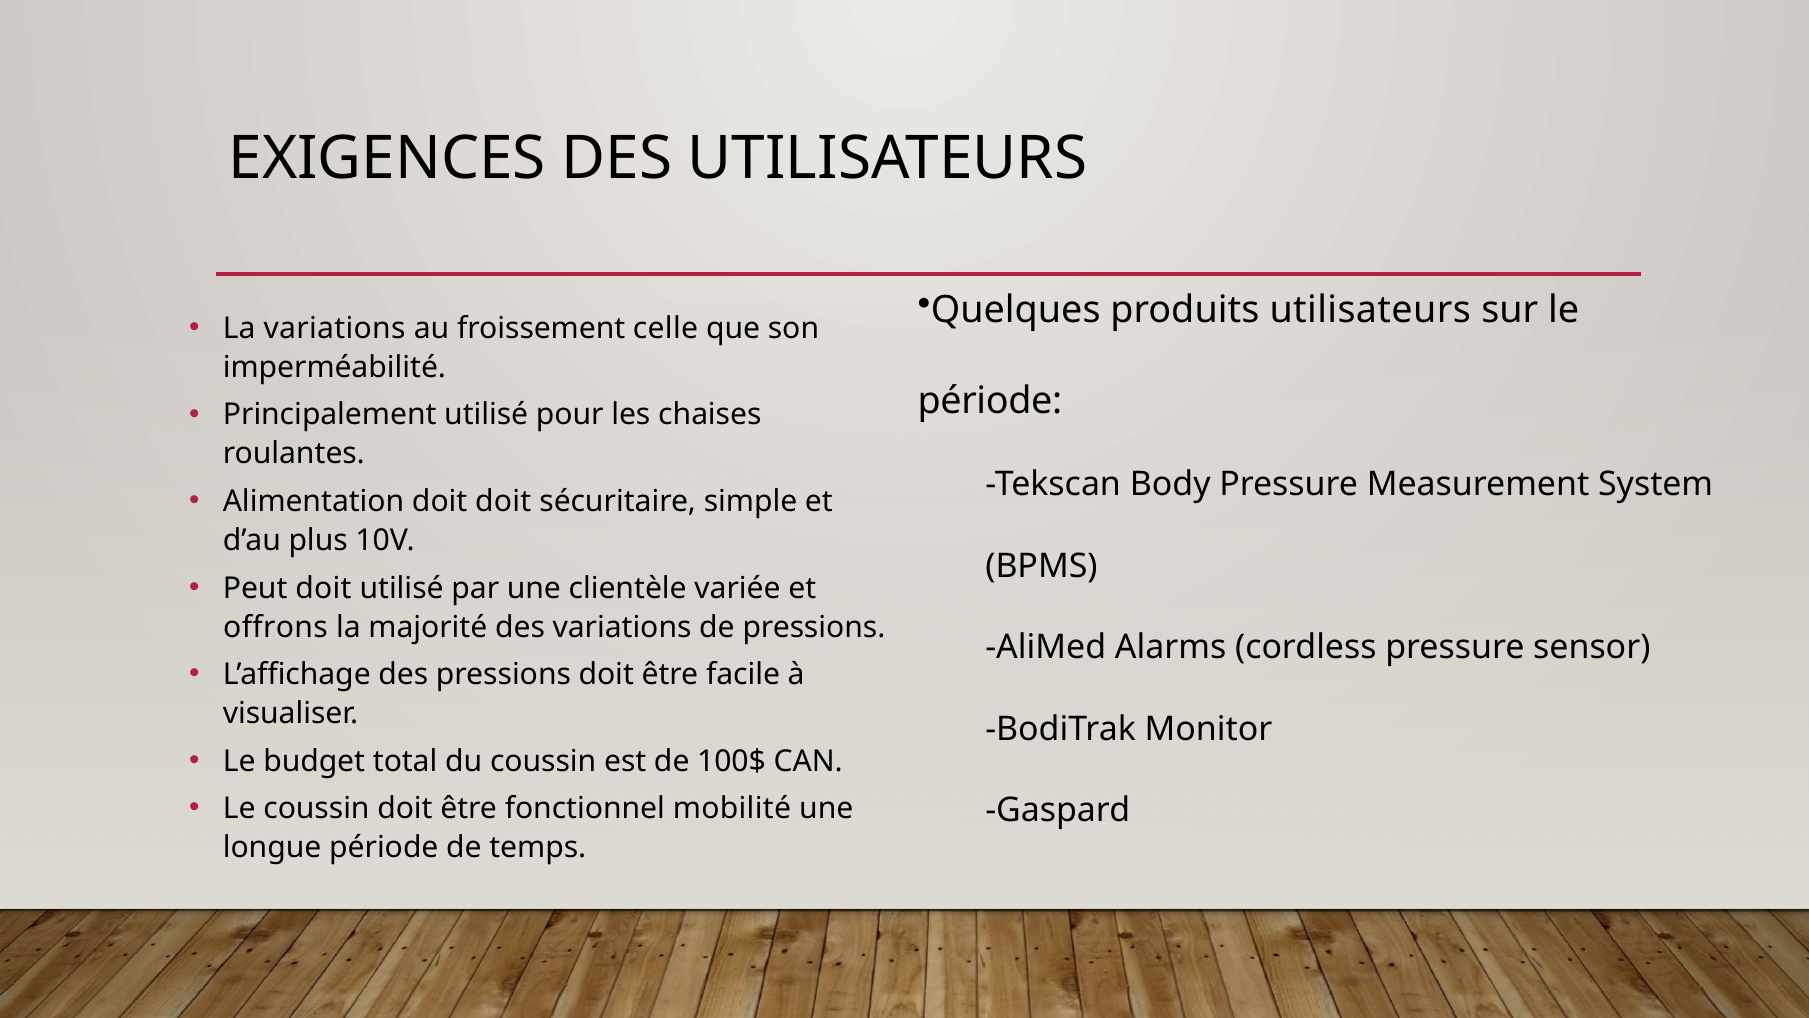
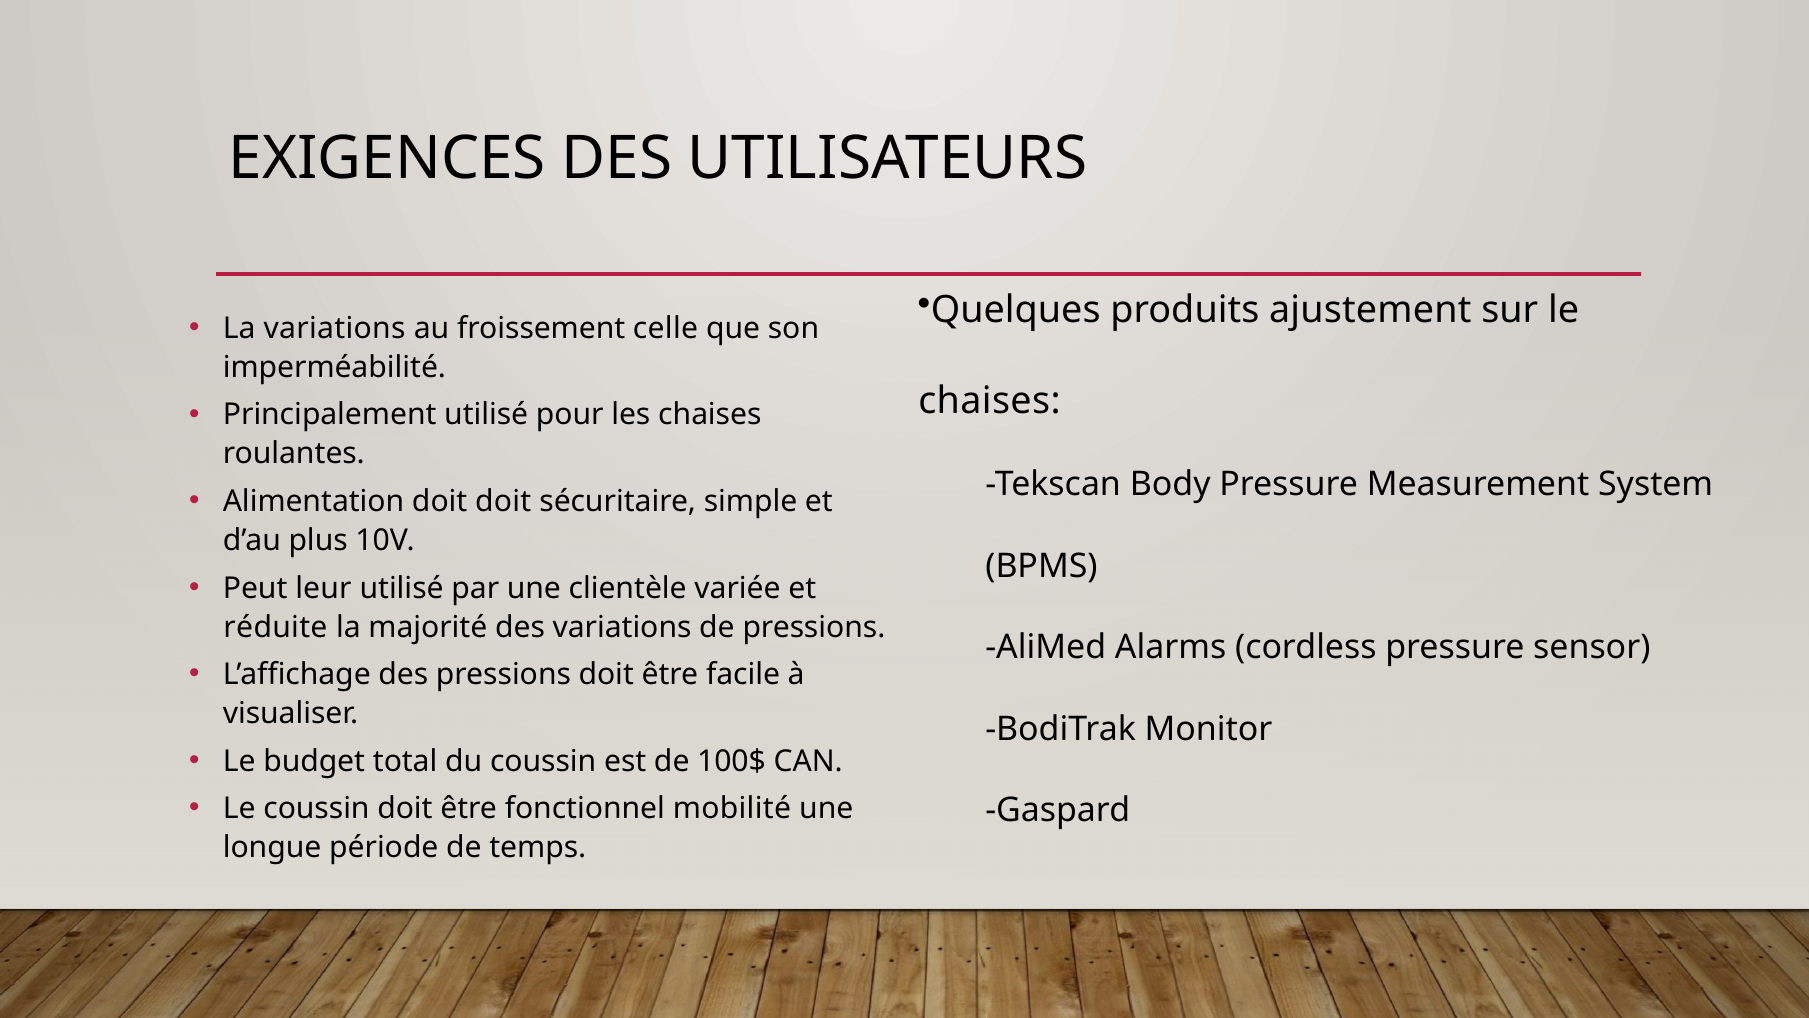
produits utilisateurs: utilisateurs -> ajustement (1370, 310)
période: période -> chaises (989, 401)
Peut doit: doit -> leur (323, 588)
offrons: offrons -> réduite (275, 627)
